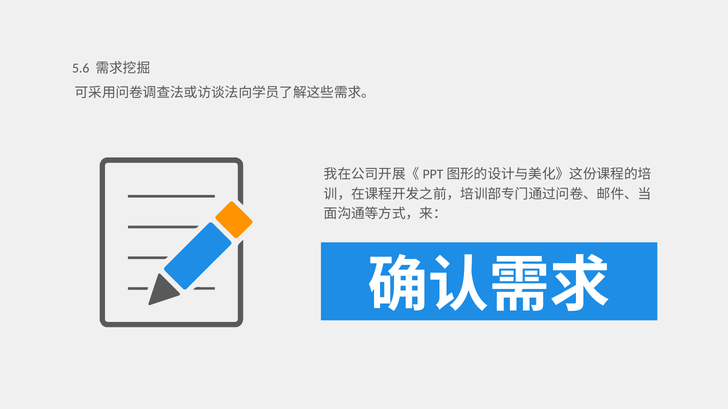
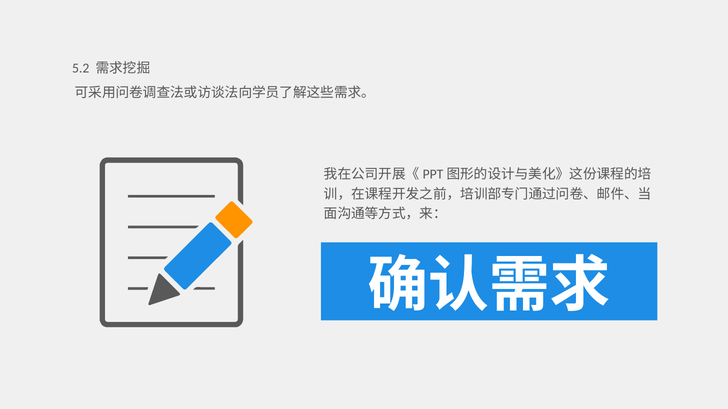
5.6: 5.6 -> 5.2 (81, 68)
